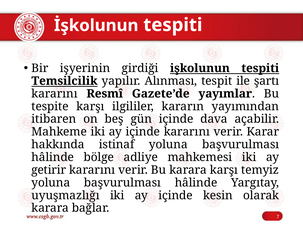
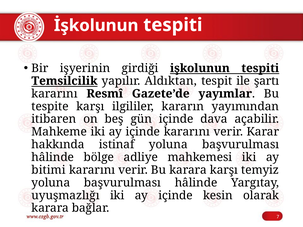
Alınması: Alınması -> Aldıktan (171, 81)
getirir: getirir -> bitimi (49, 170)
